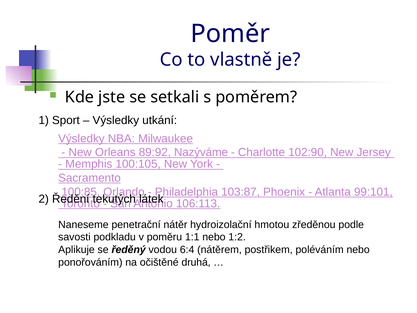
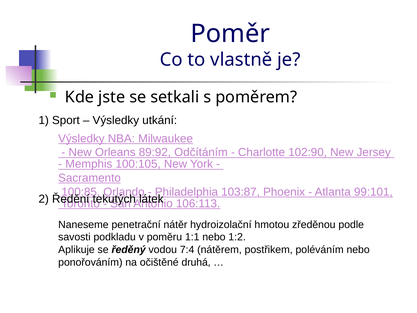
Nazýváme: Nazýváme -> Odčítáním (201, 152)
6:4: 6:4 -> 7:4 (187, 250)
